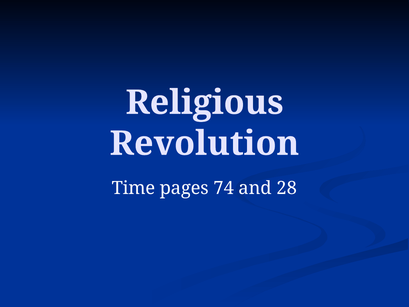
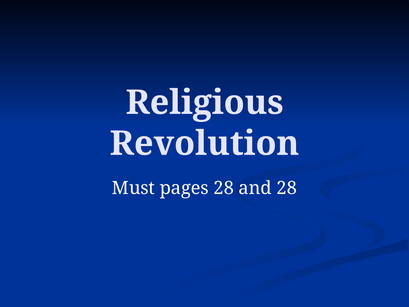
Time: Time -> Must (134, 188)
pages 74: 74 -> 28 (224, 188)
